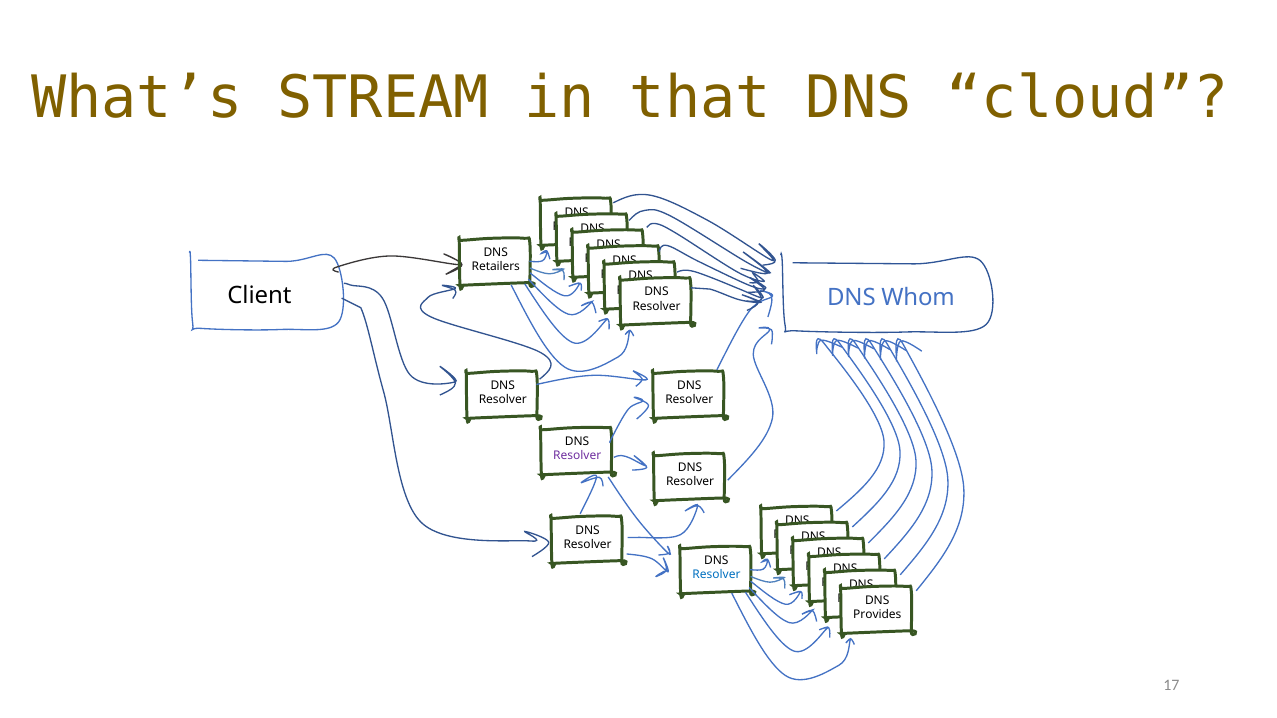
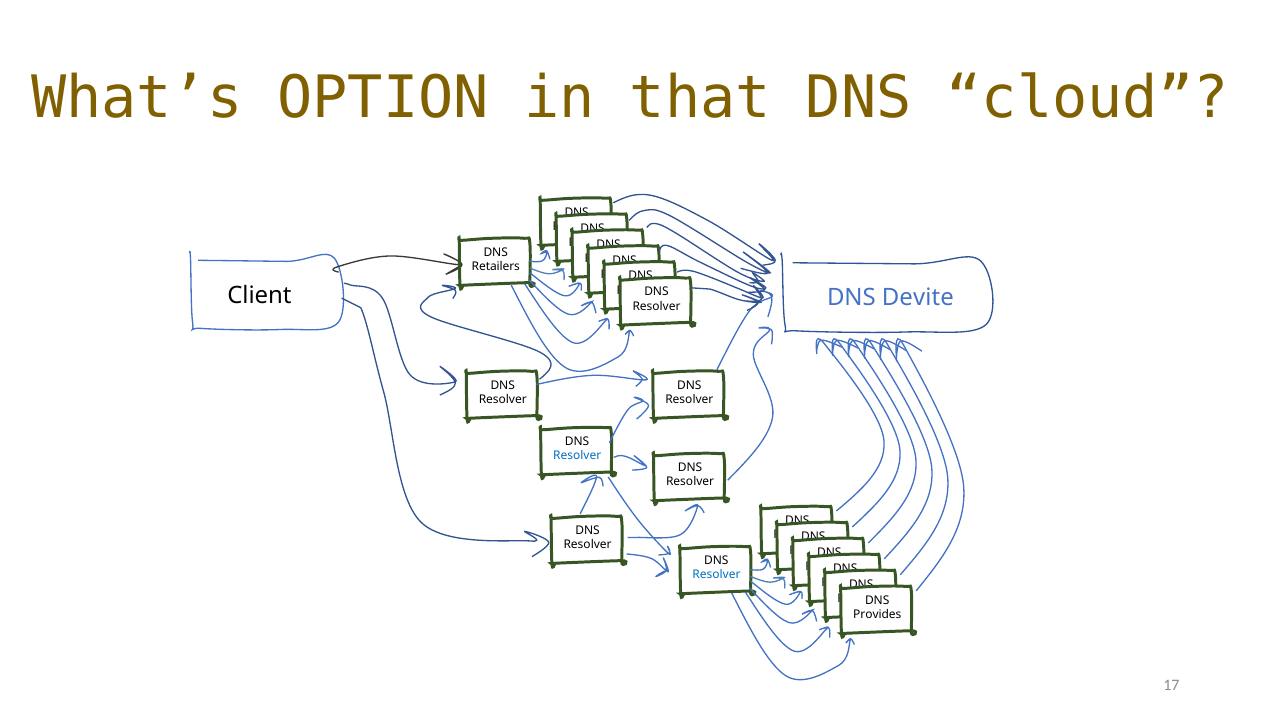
STREAM: STREAM -> OPTION (383, 98)
Whom: Whom -> Devite (918, 298)
Resolver colour: purple -> blue (577, 456)
